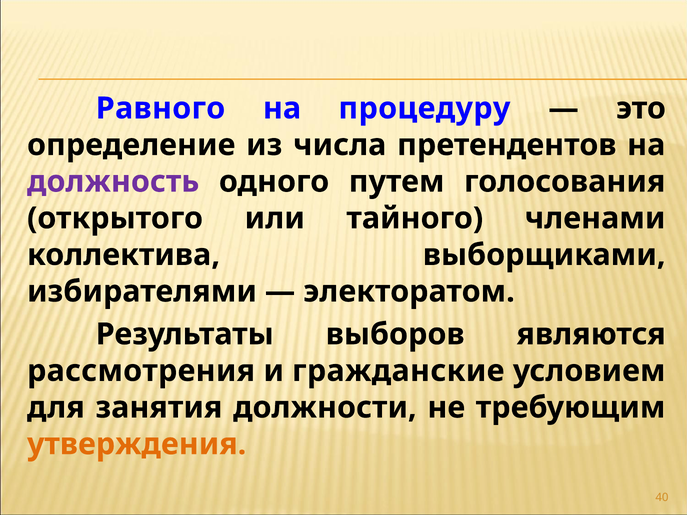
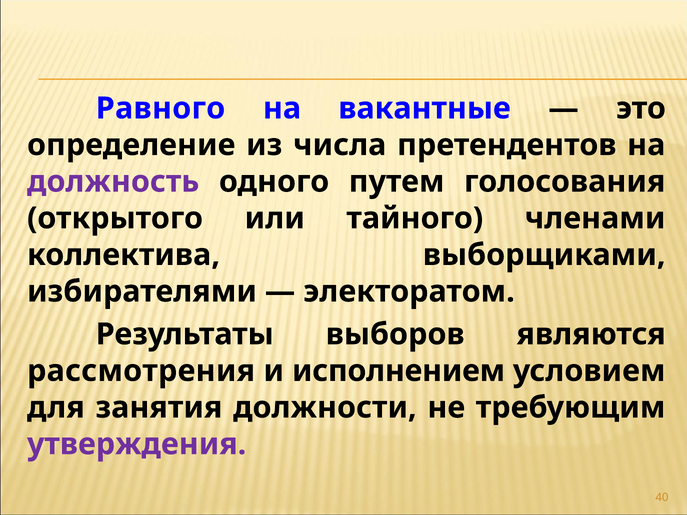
процедуру: процедуру -> вакантные (425, 108)
гражданские: гражданские -> исполнением (399, 371)
утверждения colour: orange -> purple (137, 444)
